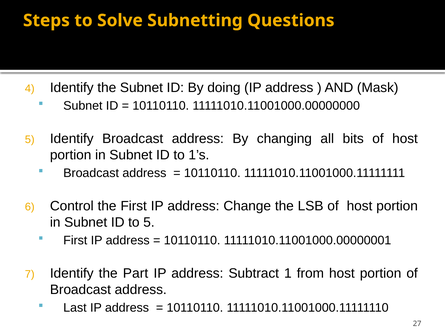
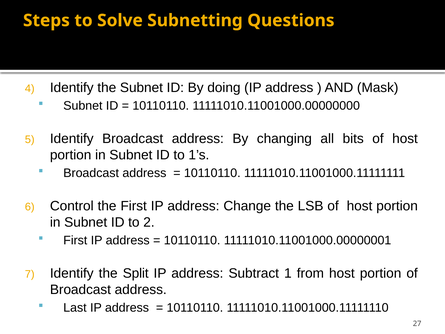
to 5: 5 -> 2 (149, 222)
Part: Part -> Split (136, 273)
